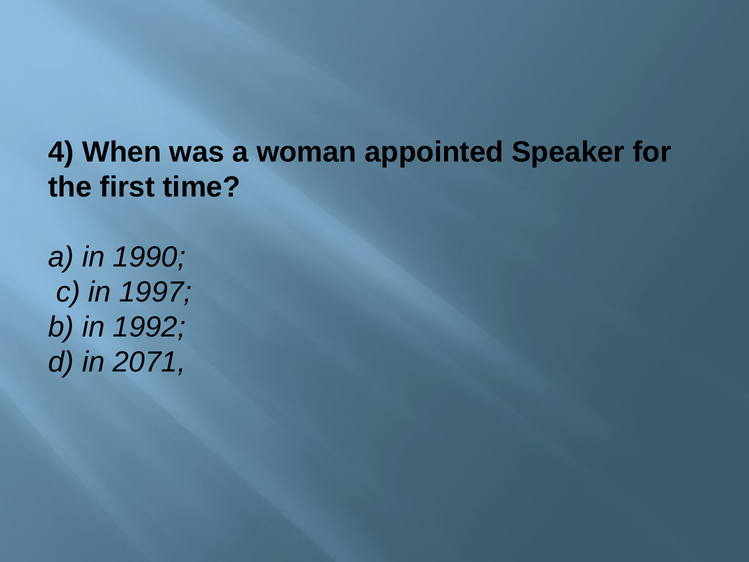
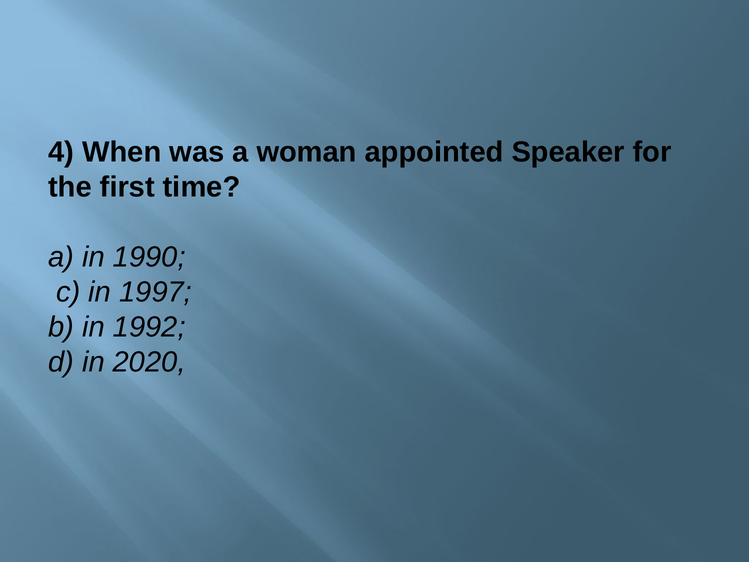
2071: 2071 -> 2020 (149, 362)
